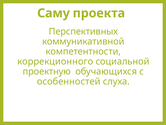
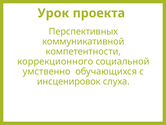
Саму: Саму -> Урок (53, 13)
проектную: проектную -> умственно (47, 71)
особенностей: особенностей -> инсценировок (69, 81)
